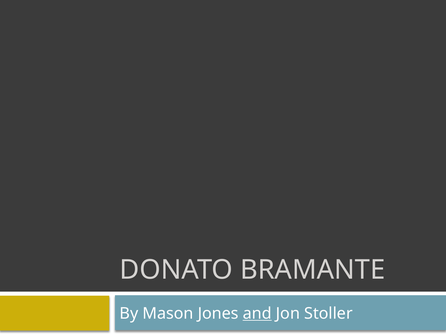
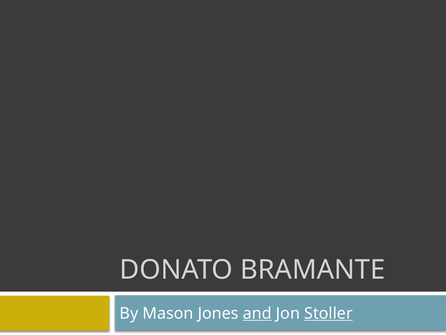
Stoller underline: none -> present (328, 313)
